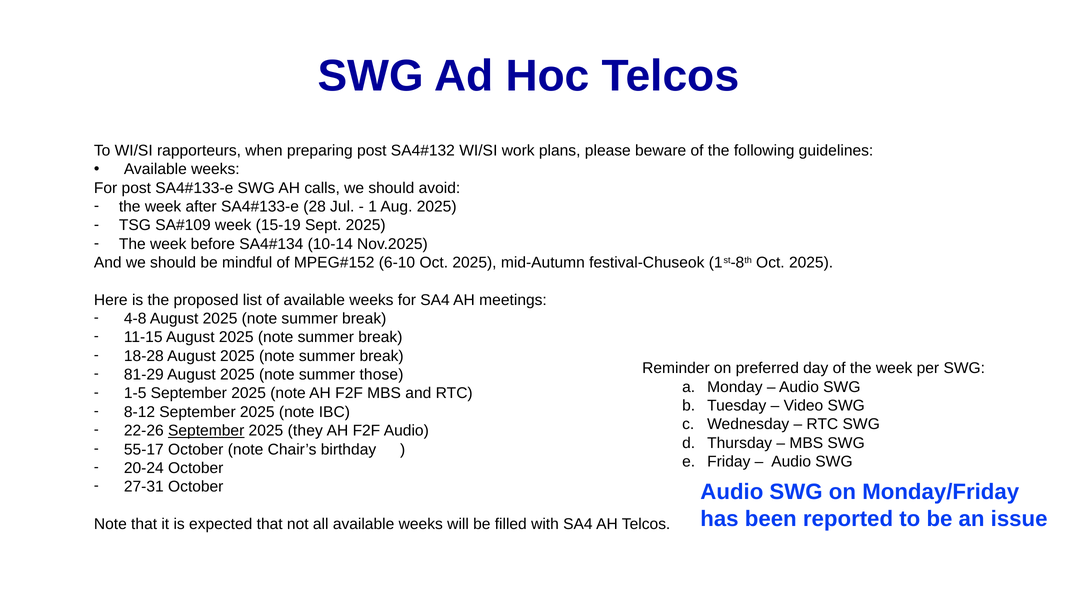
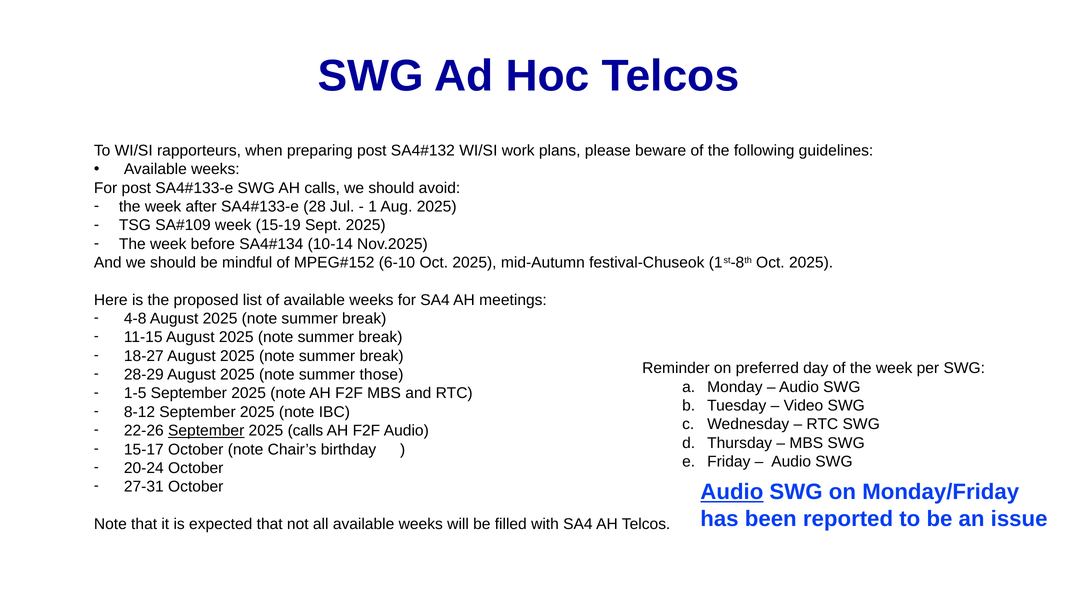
18-28: 18-28 -> 18-27 (144, 356)
81-29: 81-29 -> 28-29 (144, 375)
2025 they: they -> calls (305, 431)
55-17: 55-17 -> 15-17 (144, 450)
Audio underline: none -> present (732, 492)
